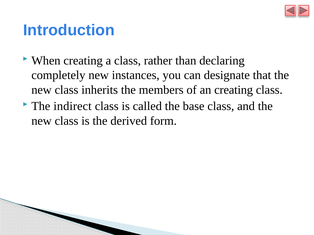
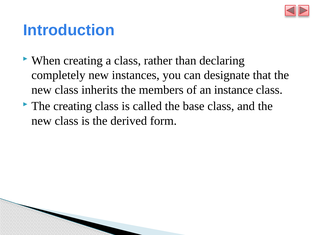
an creating: creating -> instance (234, 90)
The indirect: indirect -> creating (73, 106)
